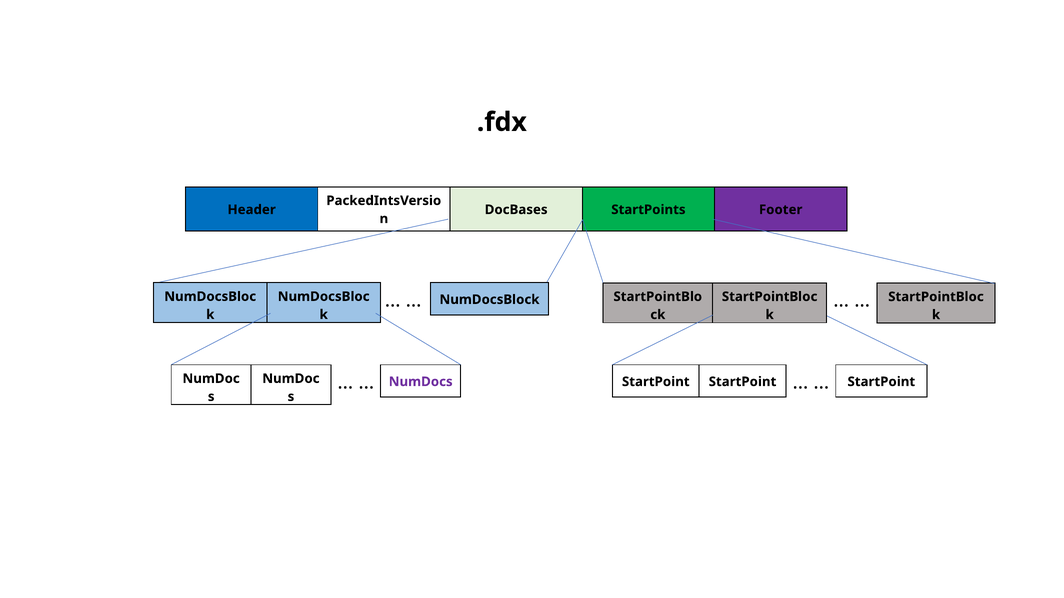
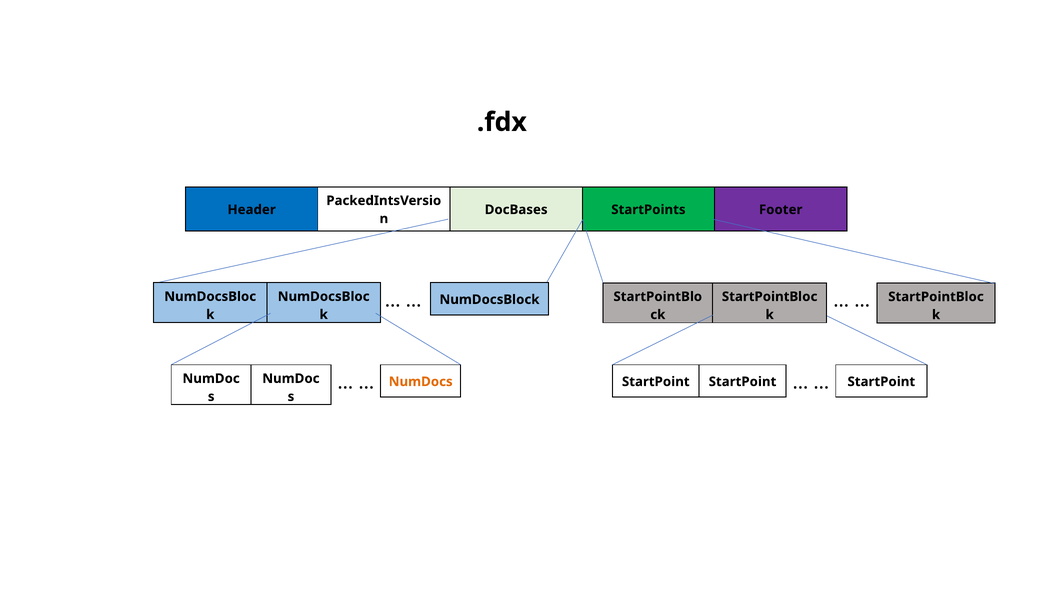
NumDocs colour: purple -> orange (421, 382)
